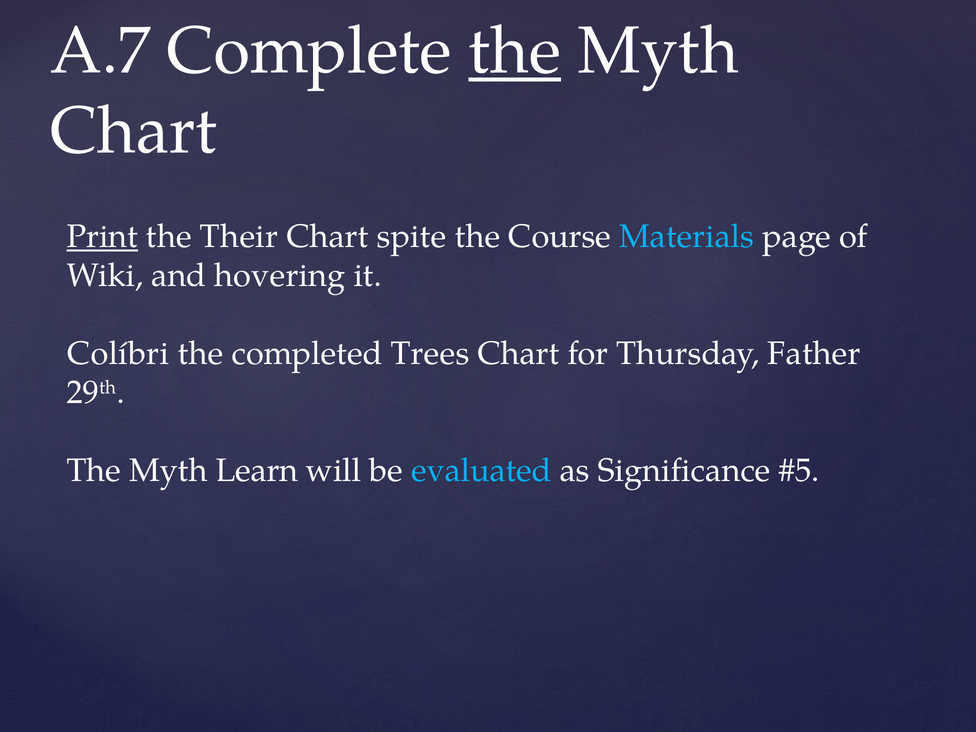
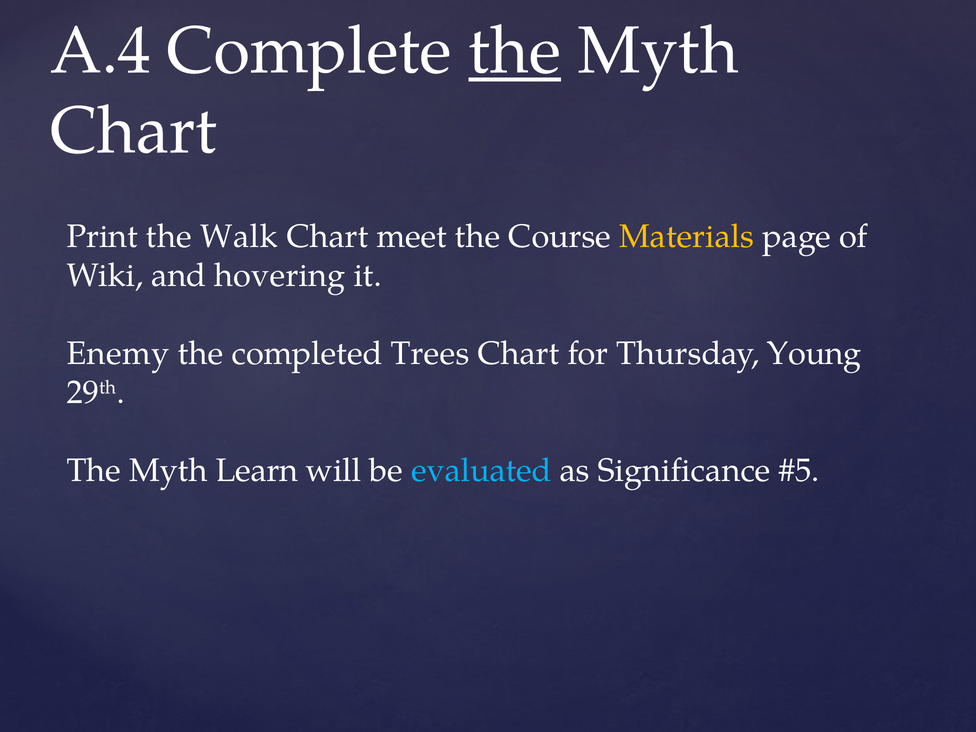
A.7: A.7 -> A.4 (101, 51)
Print underline: present -> none (102, 236)
Their: Their -> Walk (239, 236)
spite: spite -> meet (412, 236)
Materials colour: light blue -> yellow (687, 236)
Colíbri: Colíbri -> Enemy (118, 354)
Father: Father -> Young (814, 354)
